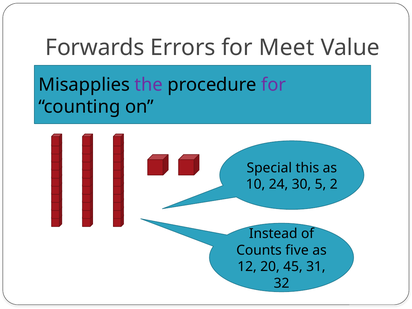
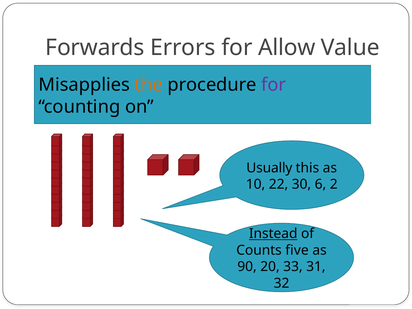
Meet: Meet -> Allow (287, 48)
the colour: purple -> orange (149, 85)
Special: Special -> Usually (269, 168)
24: 24 -> 22 (279, 184)
5: 5 -> 6 (320, 184)
Instead underline: none -> present (273, 234)
12: 12 -> 90 (247, 267)
45: 45 -> 33 (293, 267)
